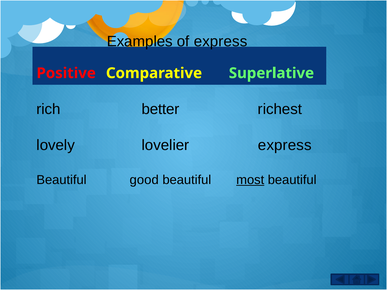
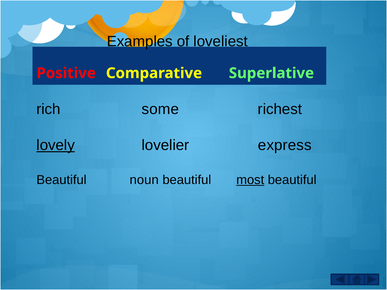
of express: express -> loveliest (221, 42)
better: better -> some (160, 109)
lovely underline: none -> present (56, 145)
good: good -> noun (144, 180)
